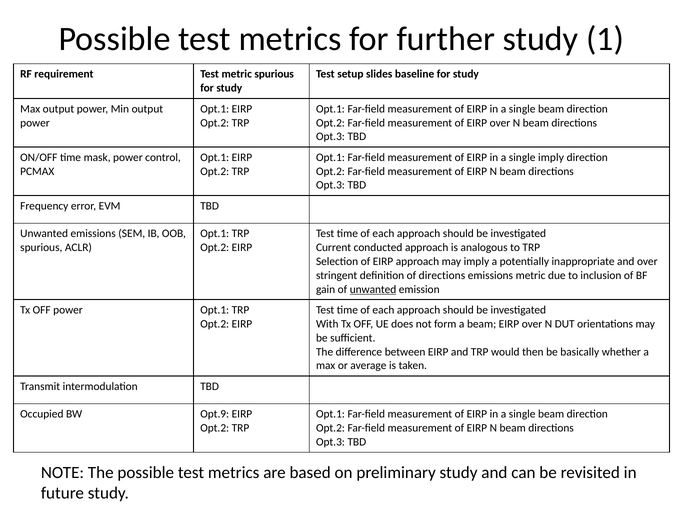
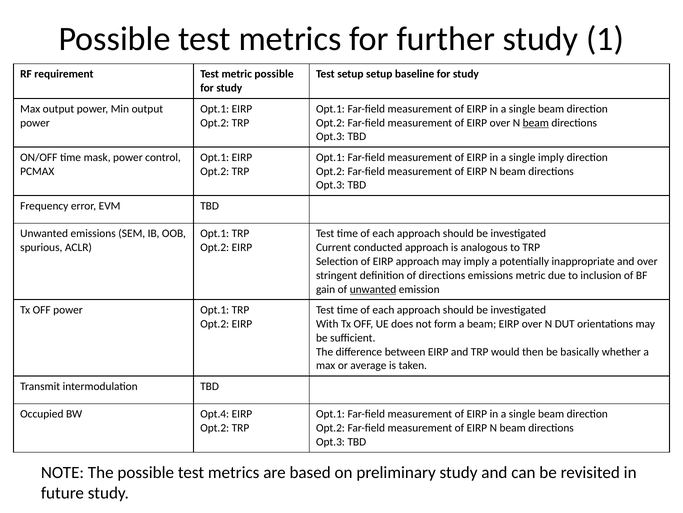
metric spurious: spurious -> possible (274, 74)
setup slides: slides -> setup (379, 74)
beam underline: none -> present (536, 123)
Opt.9: Opt.9 -> Opt.4 (215, 414)
